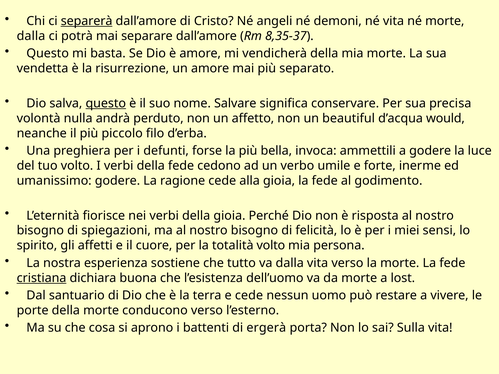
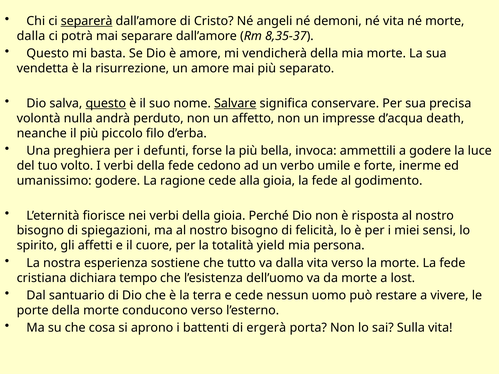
Salvare underline: none -> present (235, 103)
beautiful: beautiful -> impresse (349, 118)
would: would -> death (445, 118)
totalità volto: volto -> yield (271, 246)
cristiana underline: present -> none (42, 278)
buona: buona -> tempo (138, 278)
